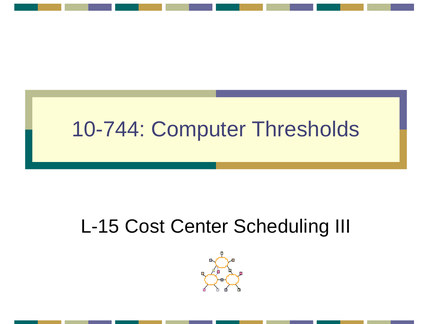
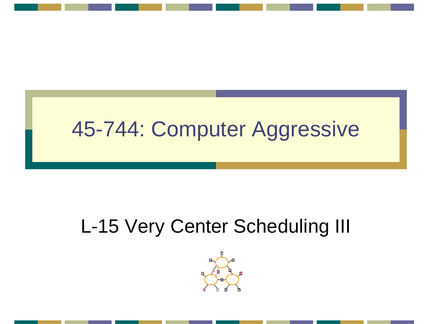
10-744: 10-744 -> 45-744 (109, 129)
Thresholds: Thresholds -> Aggressive (306, 129)
Cost: Cost -> Very (145, 226)
